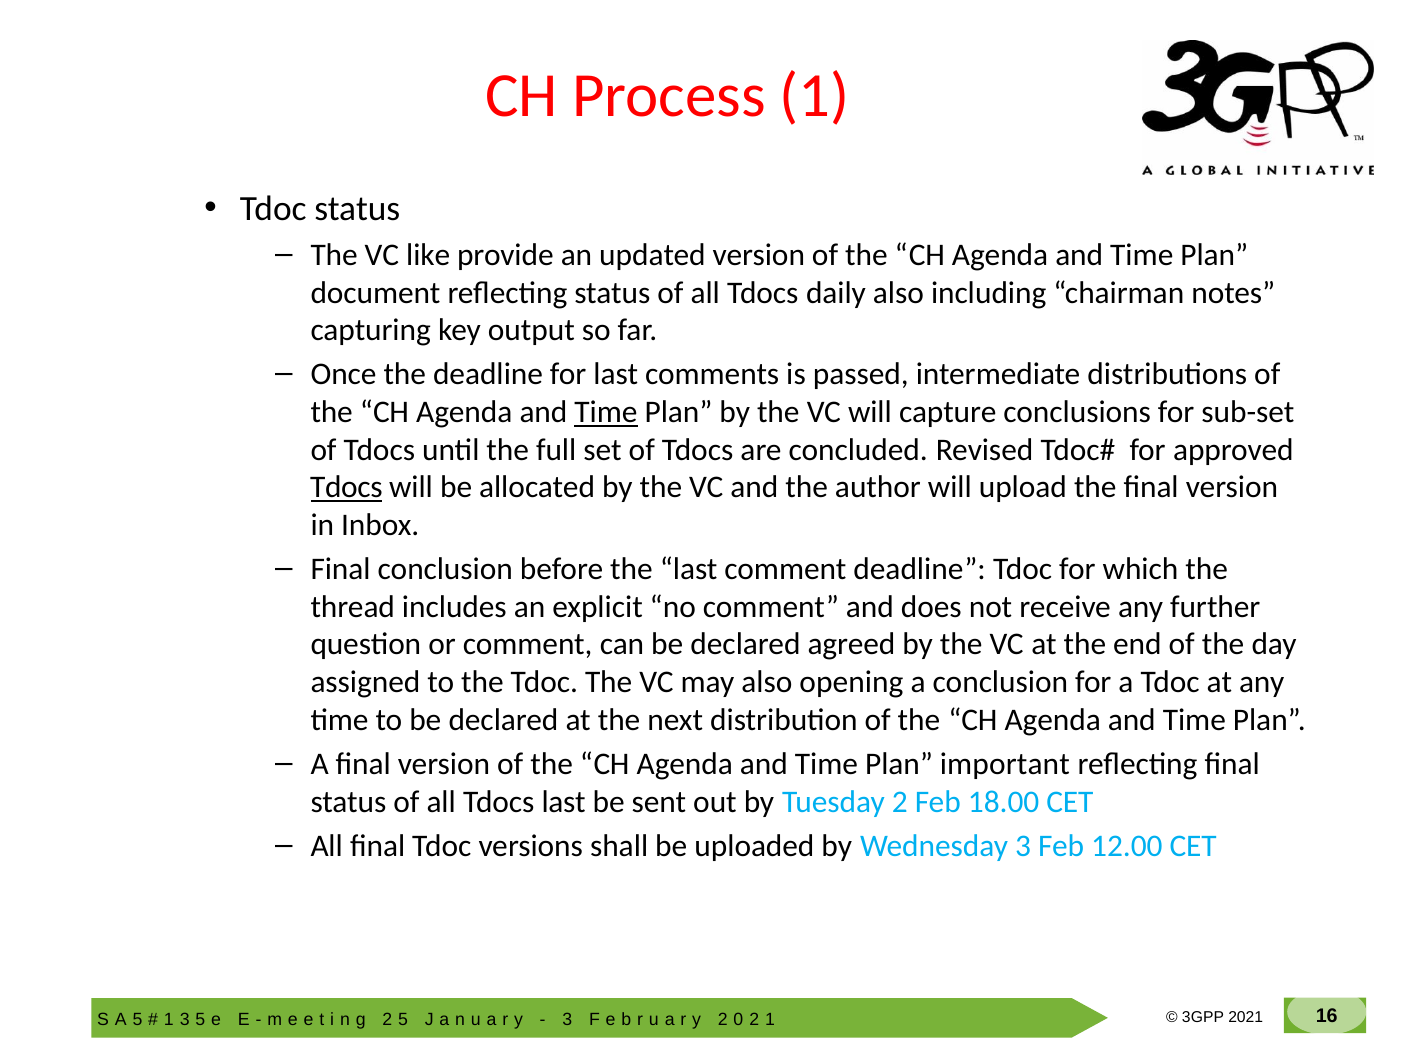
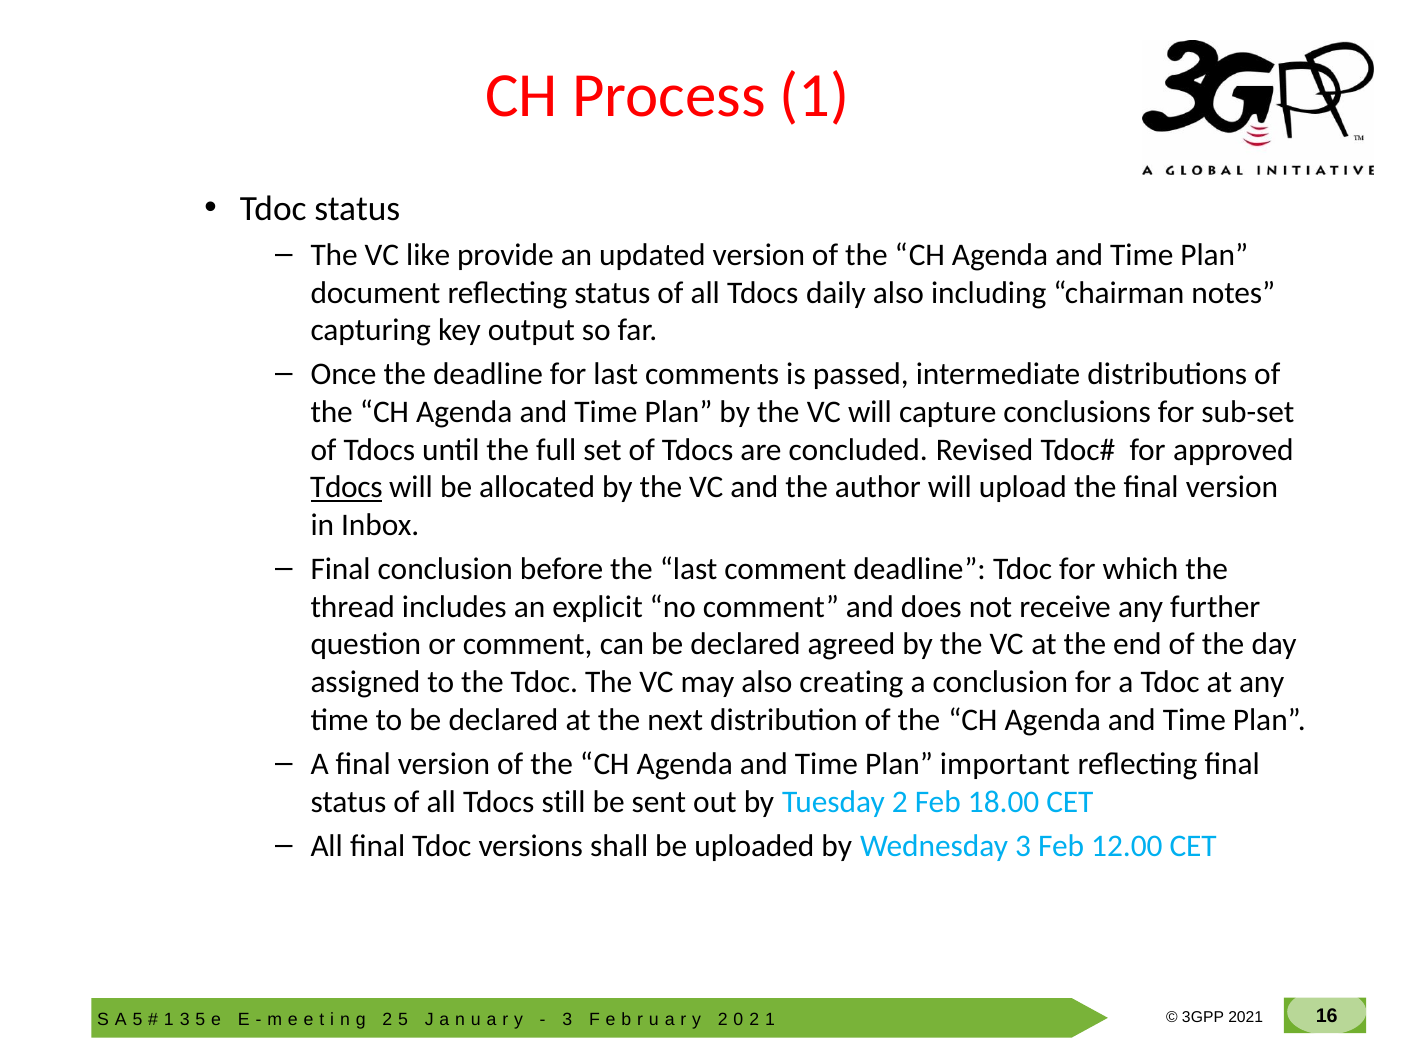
Time underline: present -> none (606, 412)
opening: opening -> creating (851, 682)
Tdocs last: last -> still (564, 802)
